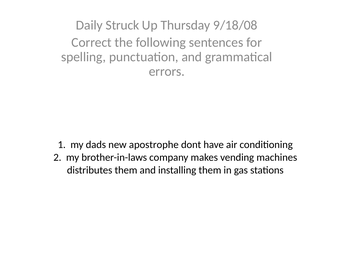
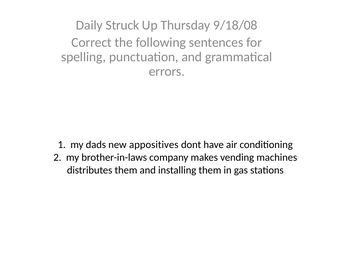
apostrophe: apostrophe -> appositives (154, 145)
